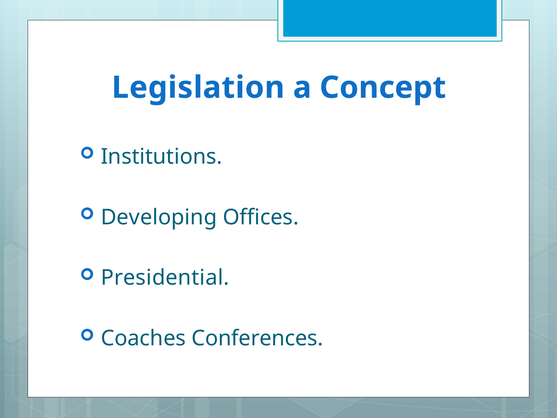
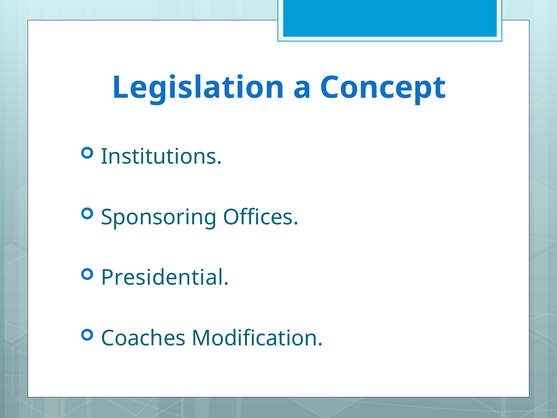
Developing: Developing -> Sponsoring (159, 217)
Conferences: Conferences -> Modification (257, 338)
